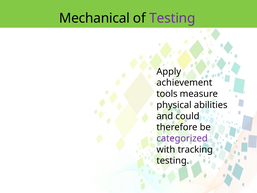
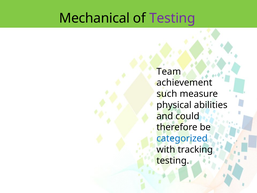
Apply: Apply -> Team (169, 71)
tools: tools -> such (167, 94)
categorized colour: purple -> blue (182, 138)
